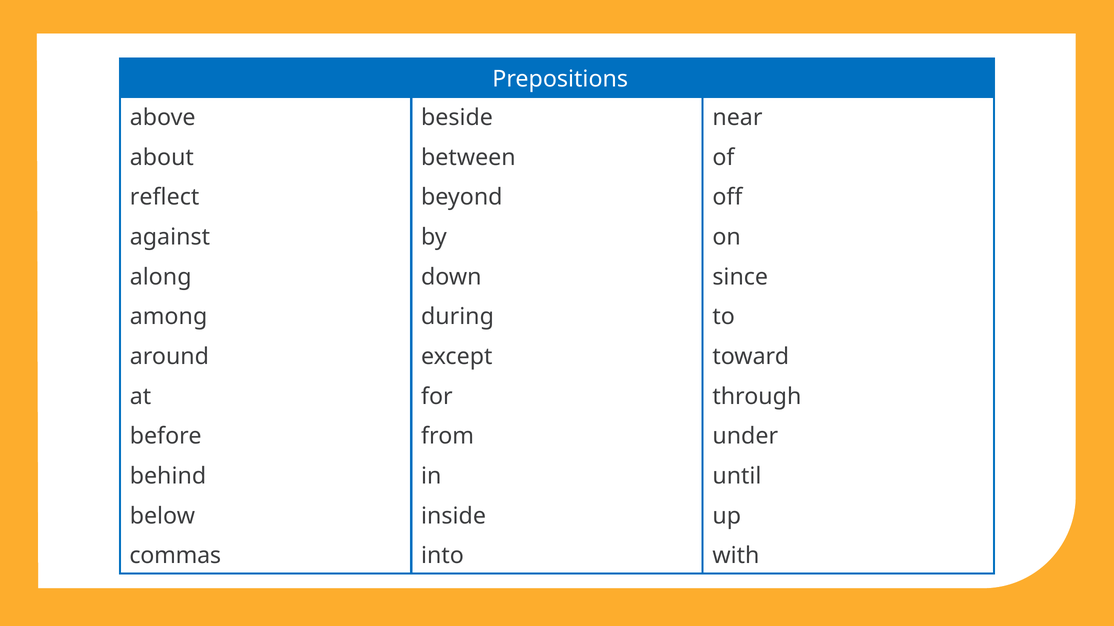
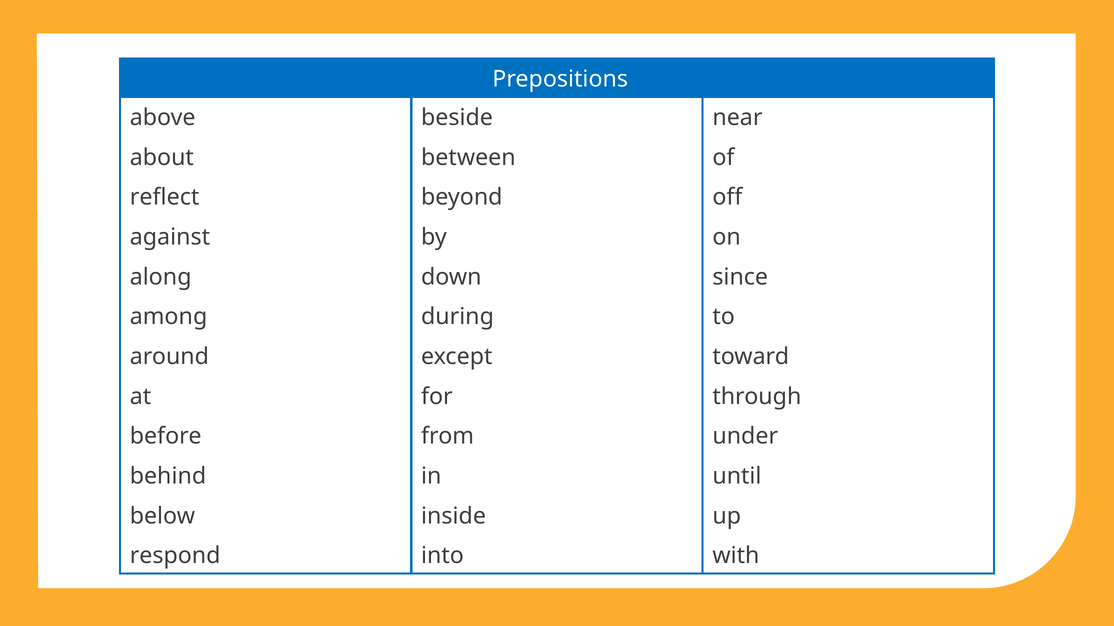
commas: commas -> respond (175, 556)
